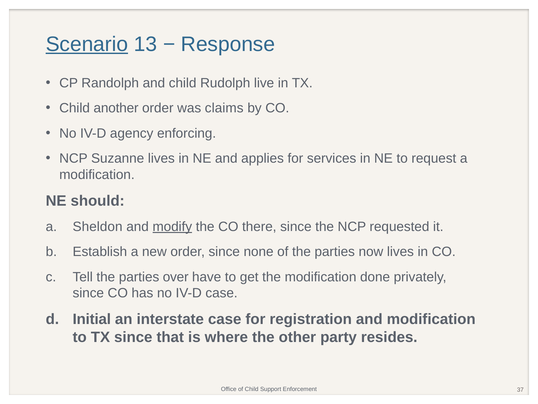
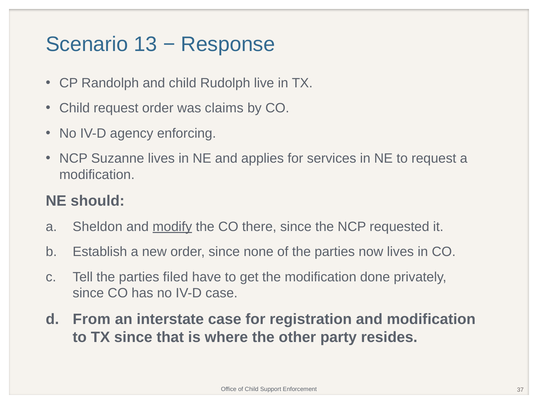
Scenario underline: present -> none (87, 44)
Child another: another -> request (116, 108)
over: over -> filed (176, 277)
Initial: Initial -> From (92, 319)
